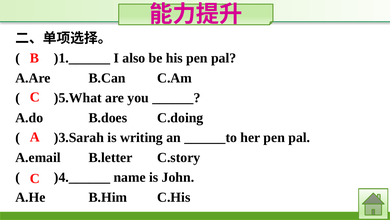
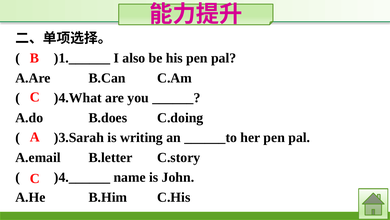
)5.What: )5.What -> )4.What (78, 98)
